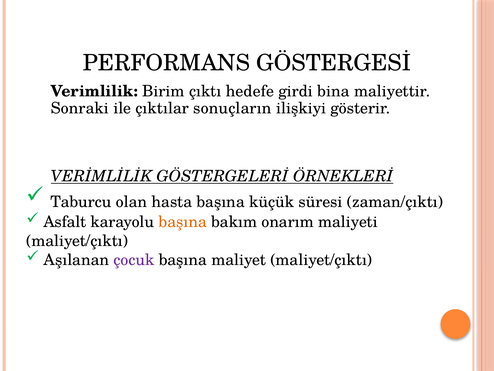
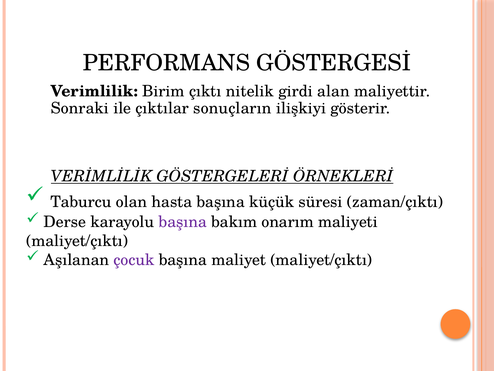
hedefe: hedefe -> nitelik (250, 91)
bina: bina -> alan (333, 91)
Asfalt: Asfalt -> Derse (65, 222)
başına colour: orange -> purple (183, 222)
